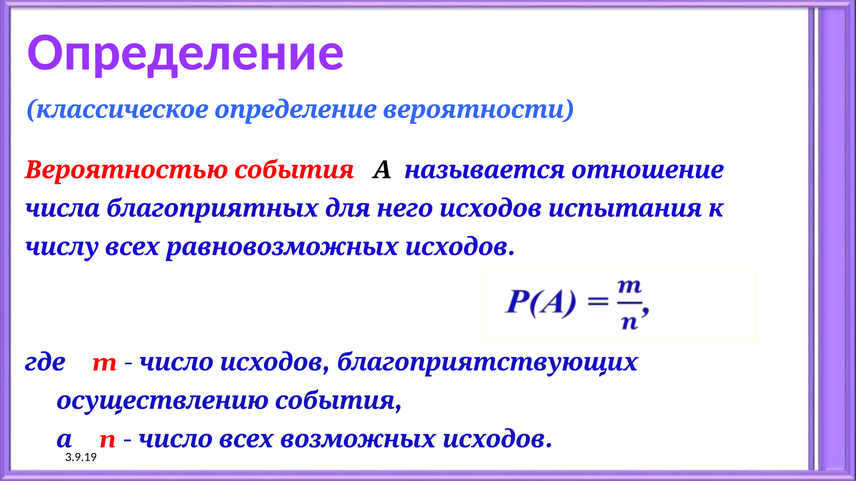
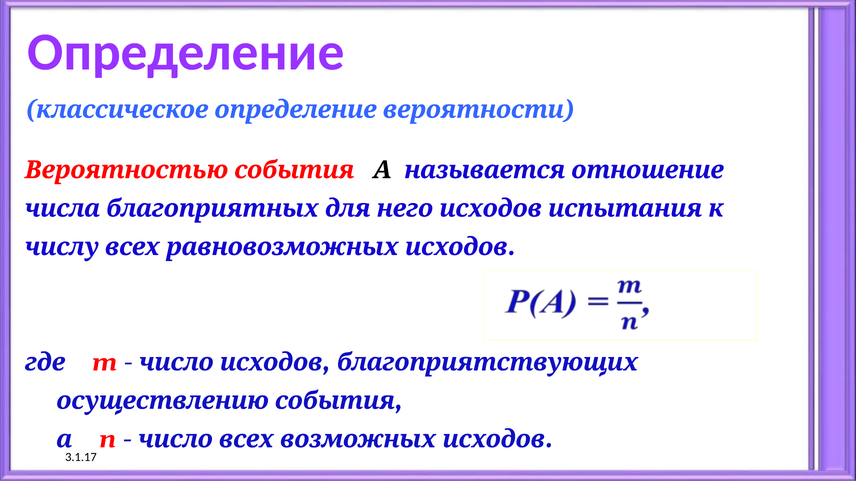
3.9.19: 3.9.19 -> 3.1.17 (81, 458)
